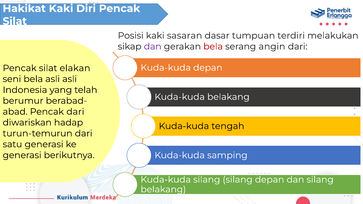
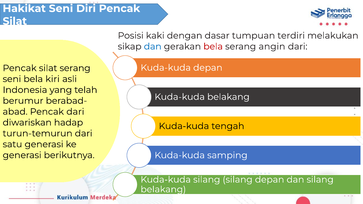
Hakikat Kaki: Kaki -> Seni (61, 9)
sasaran: sasaran -> dengan (185, 36)
dan colour: purple -> blue (153, 47)
silat elakan: elakan -> serang (75, 68)
bela asli: asli -> kiri (53, 79)
